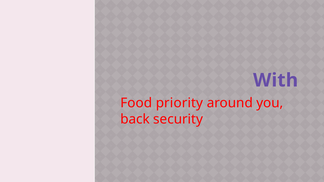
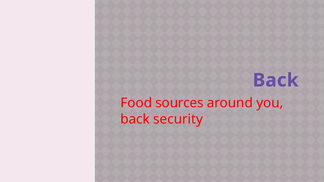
With: With -> Back (276, 80)
priority: priority -> sources (180, 103)
